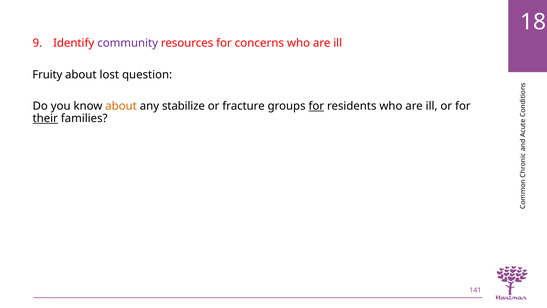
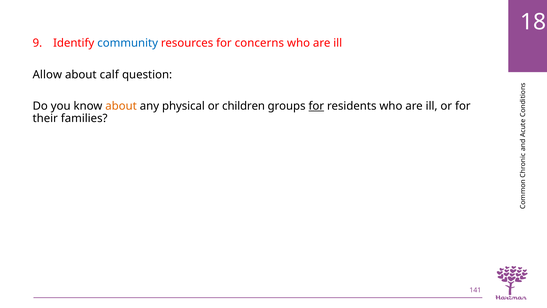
community colour: purple -> blue (128, 43)
Fruity: Fruity -> Allow (47, 75)
lost: lost -> calf (109, 75)
stabilize: stabilize -> physical (183, 106)
fracture: fracture -> children (244, 106)
their underline: present -> none (45, 118)
